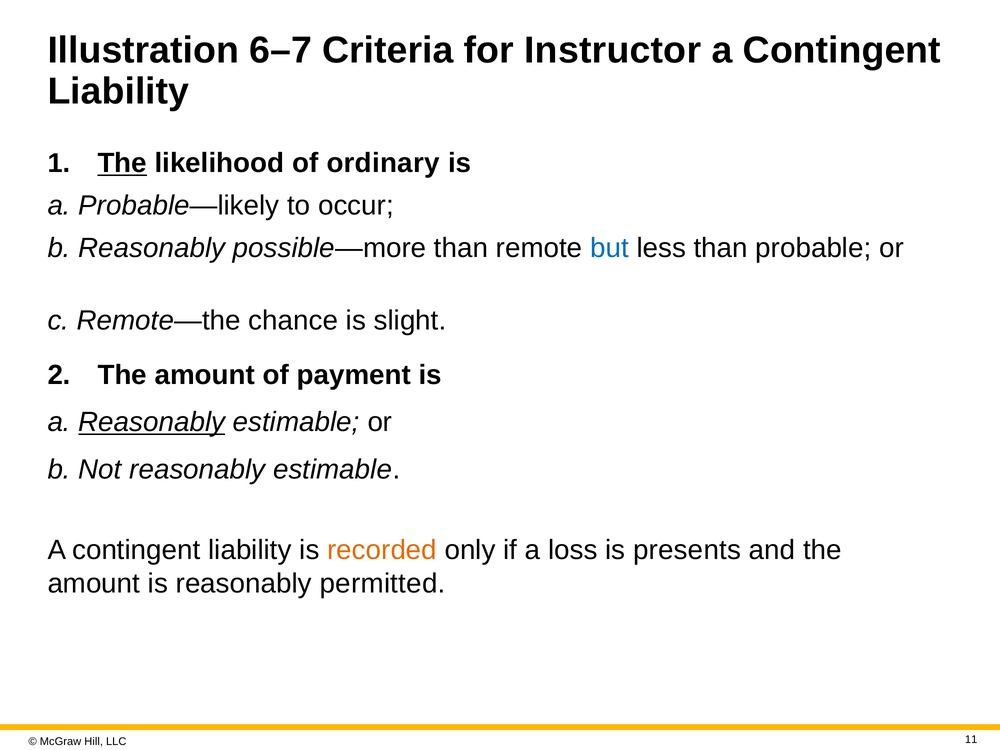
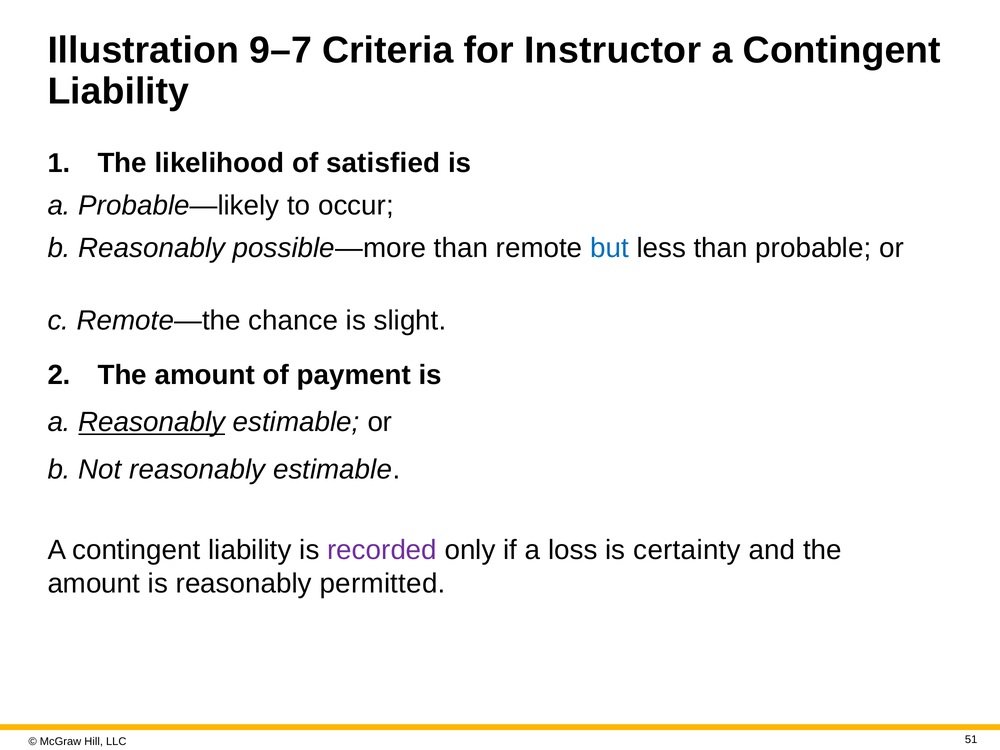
6–7: 6–7 -> 9–7 (281, 51)
The underline: present -> none (122, 163)
ordinary: ordinary -> satisfied (383, 163)
recorded colour: orange -> purple (382, 550)
presents: presents -> certainty (687, 550)
11: 11 -> 51 (971, 739)
